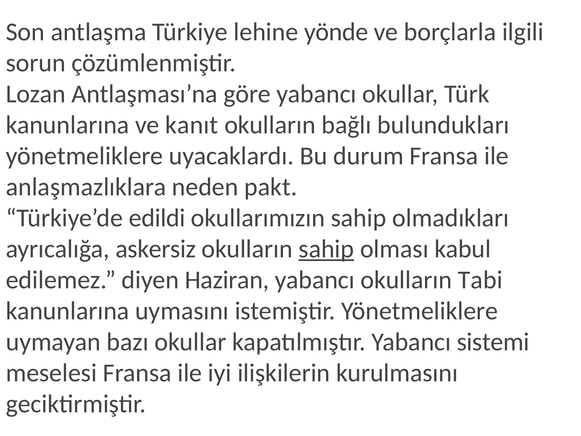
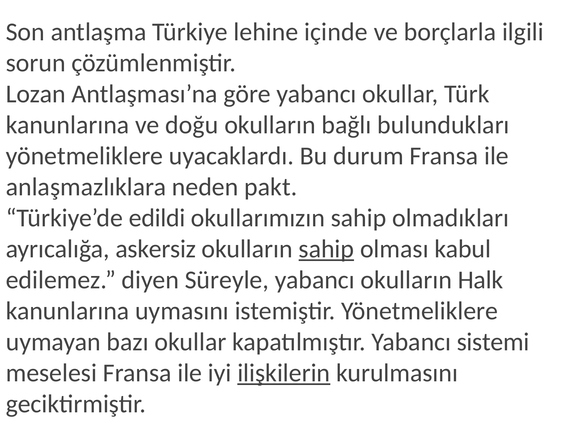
yönde: yönde -> içinde (336, 32)
kanıt: kanıt -> doğu (192, 125)
Haziran: Haziran -> Süreyle (227, 280)
Tabi: Tabi -> Halk (481, 280)
ilişkilerin underline: none -> present (284, 373)
